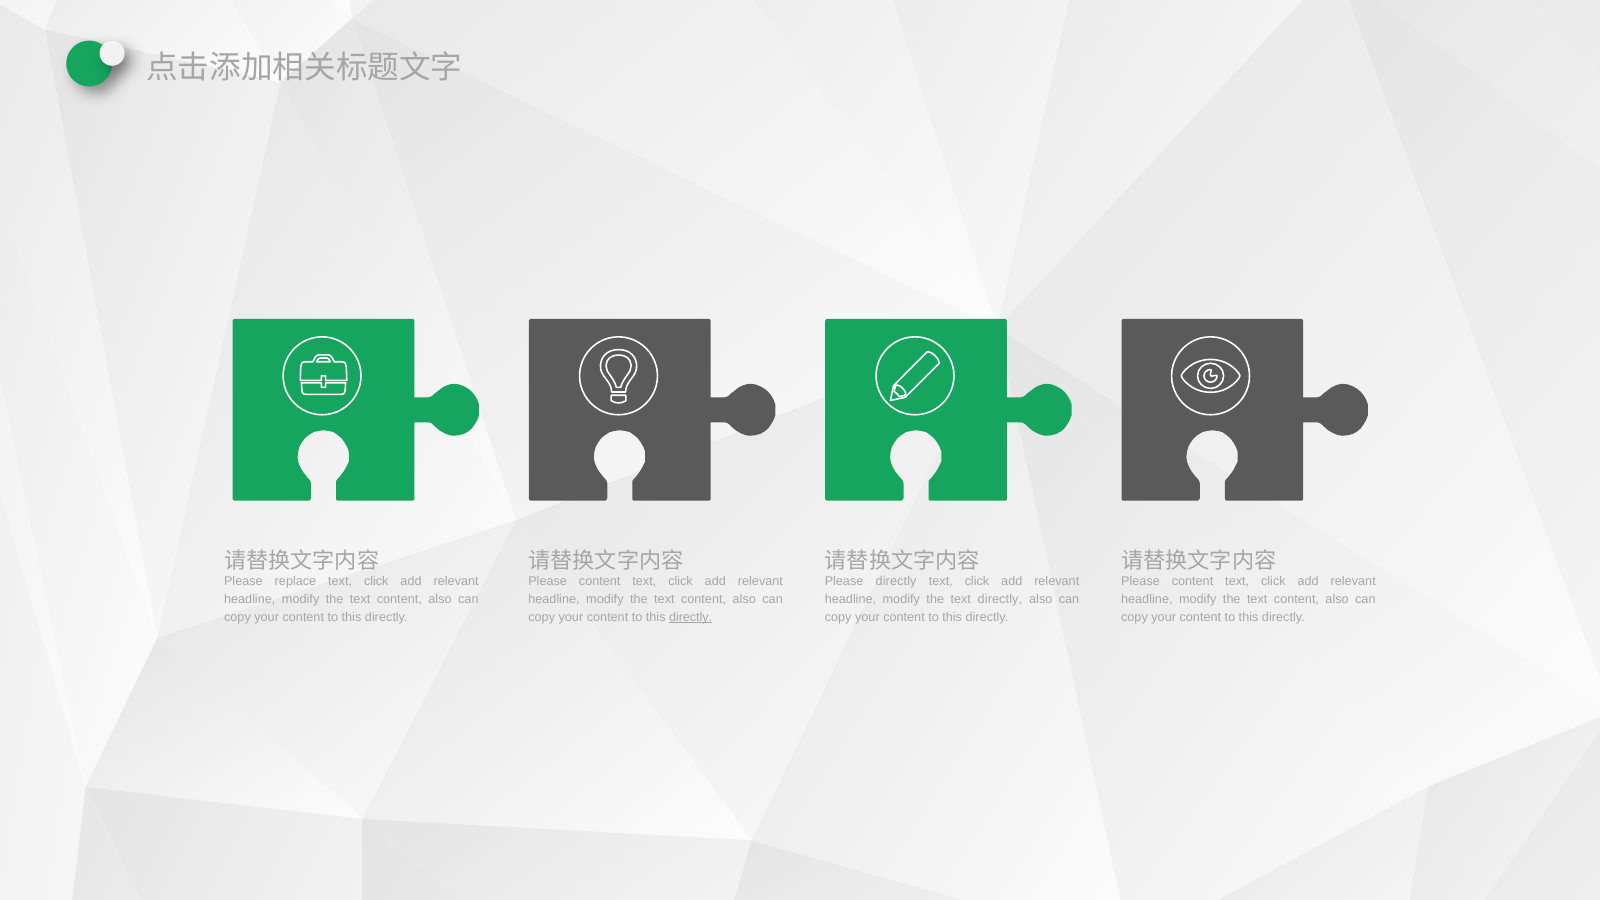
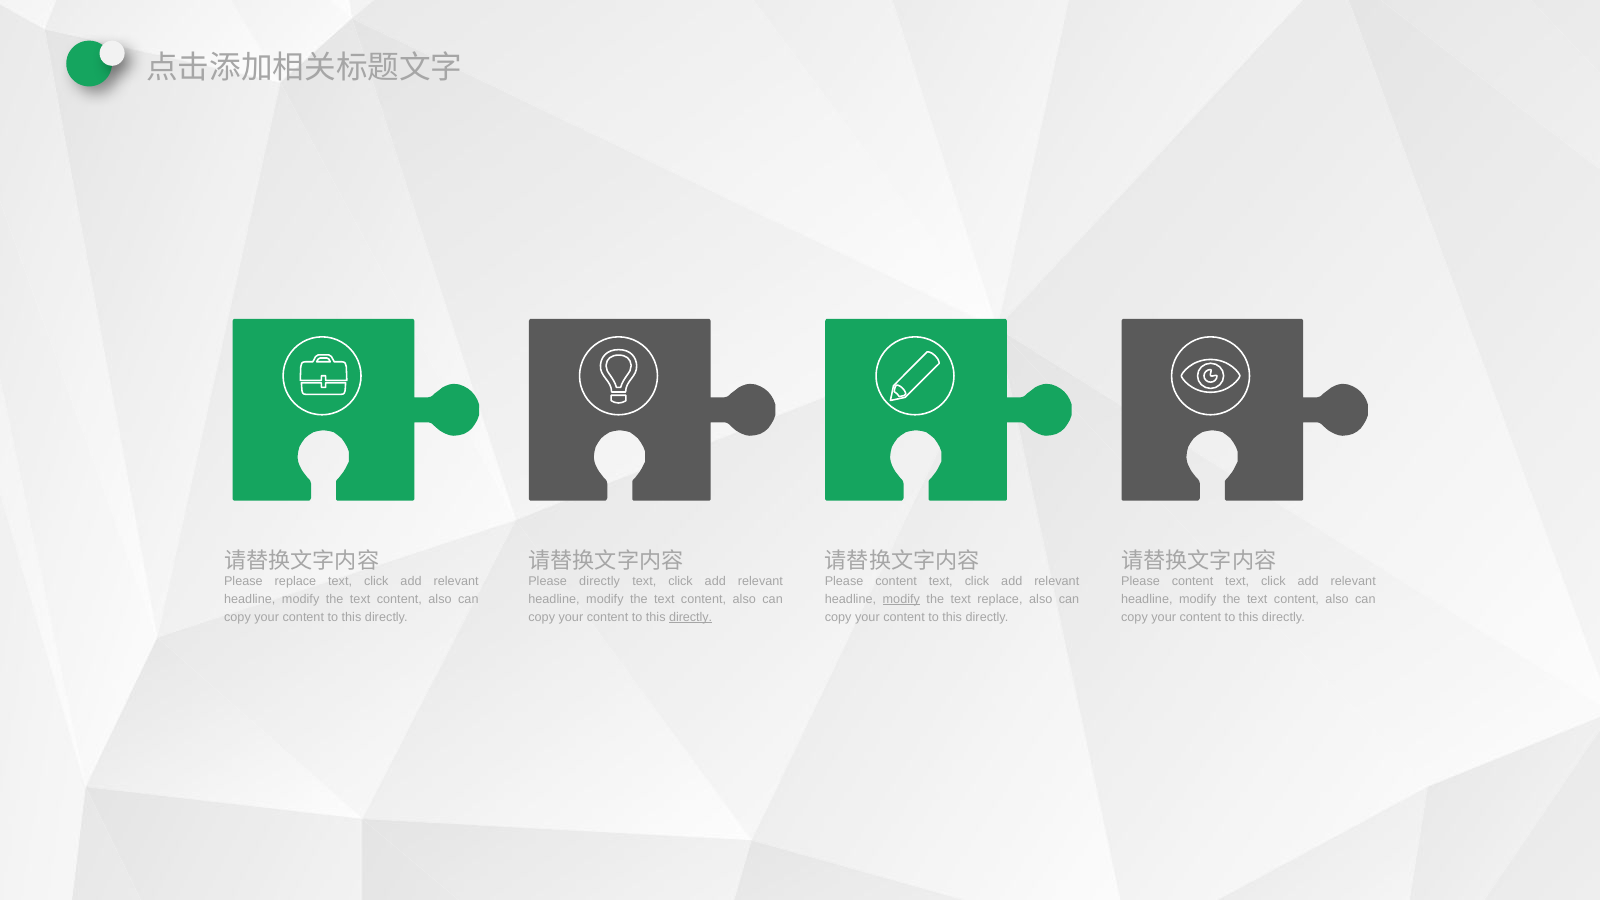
content: content -> directly (600, 581)
directly: directly -> content (896, 581)
modify underline: none -> present (901, 599)
text directly: directly -> replace (1000, 599)
